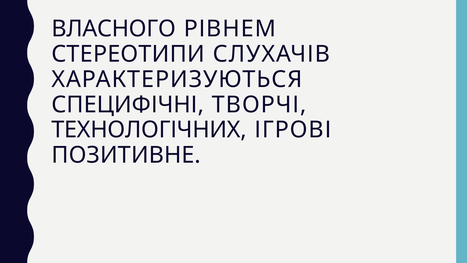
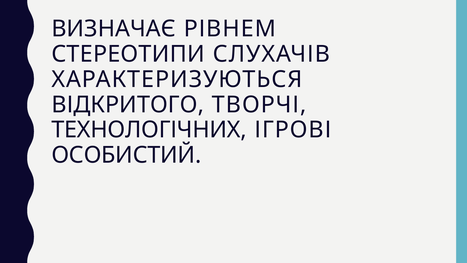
ВЛАСНОГО: ВЛАСНОГО -> ВИЗНАЧАЄ (114, 29)
СПЕЦИФІЧНІ: СПЕЦИФІЧНІ -> ВІДКРИТОГО (128, 105)
ПОЗИТИВНЕ: ПОЗИТИВНЕ -> ОСОБИСТИЙ (126, 155)
